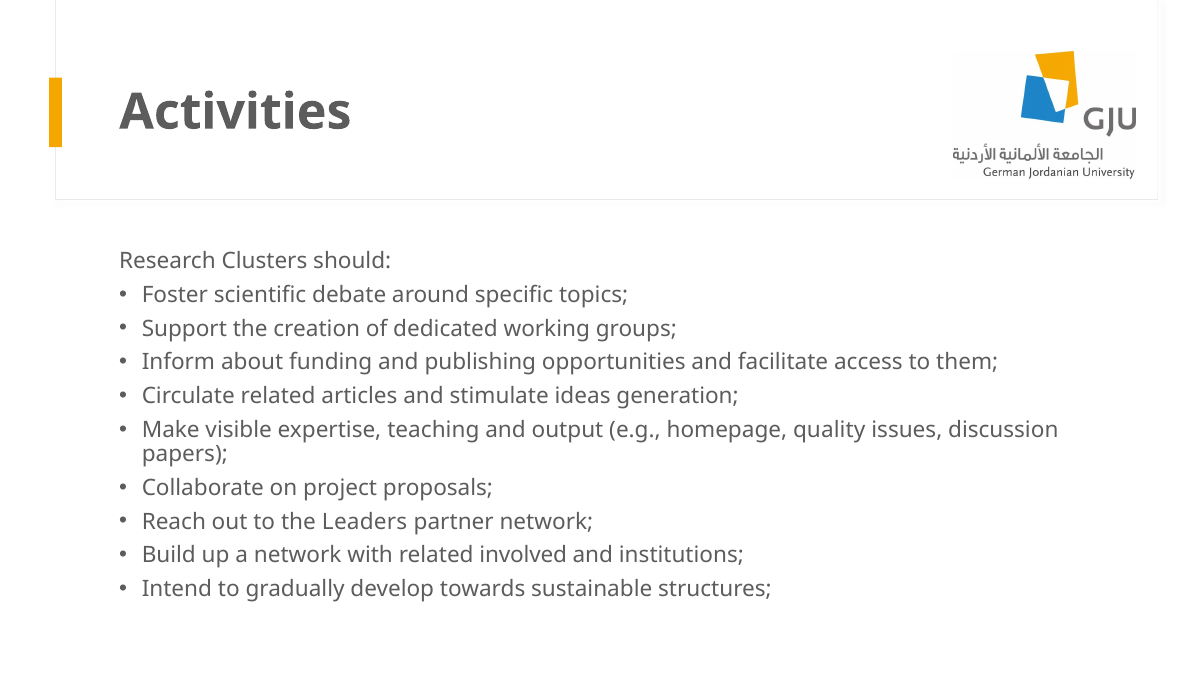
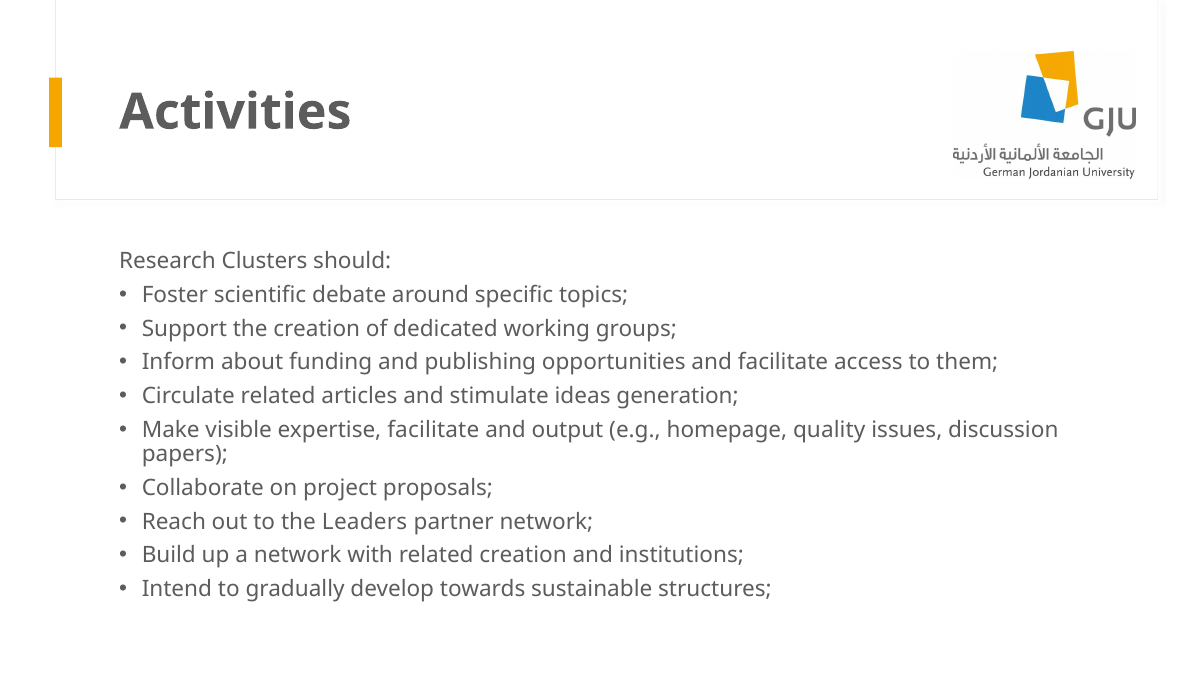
expertise teaching: teaching -> facilitate (433, 430)
related involved: involved -> creation (523, 556)
